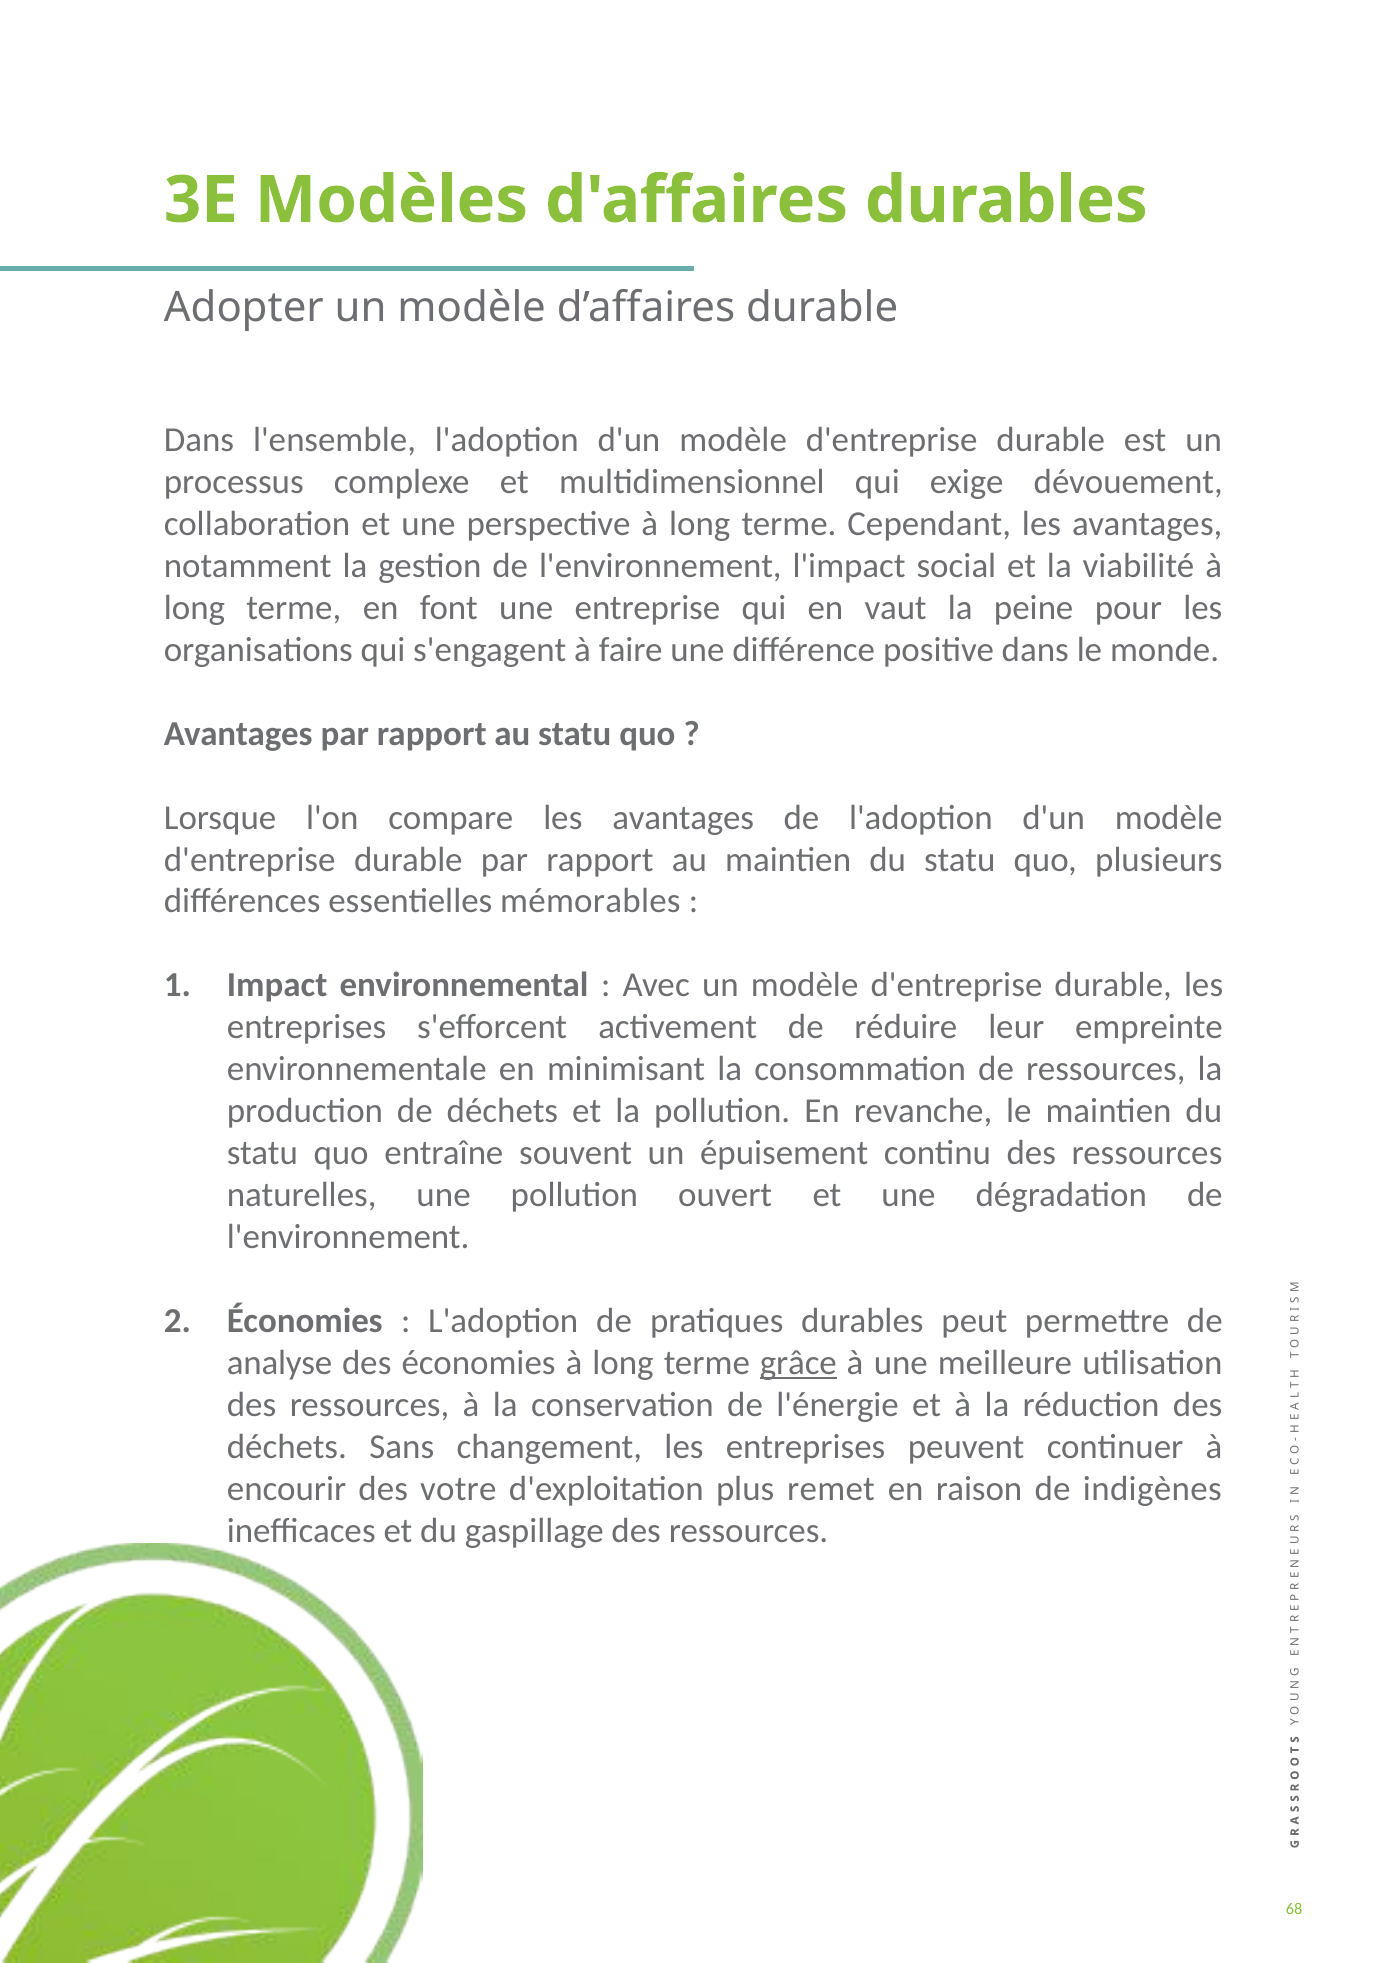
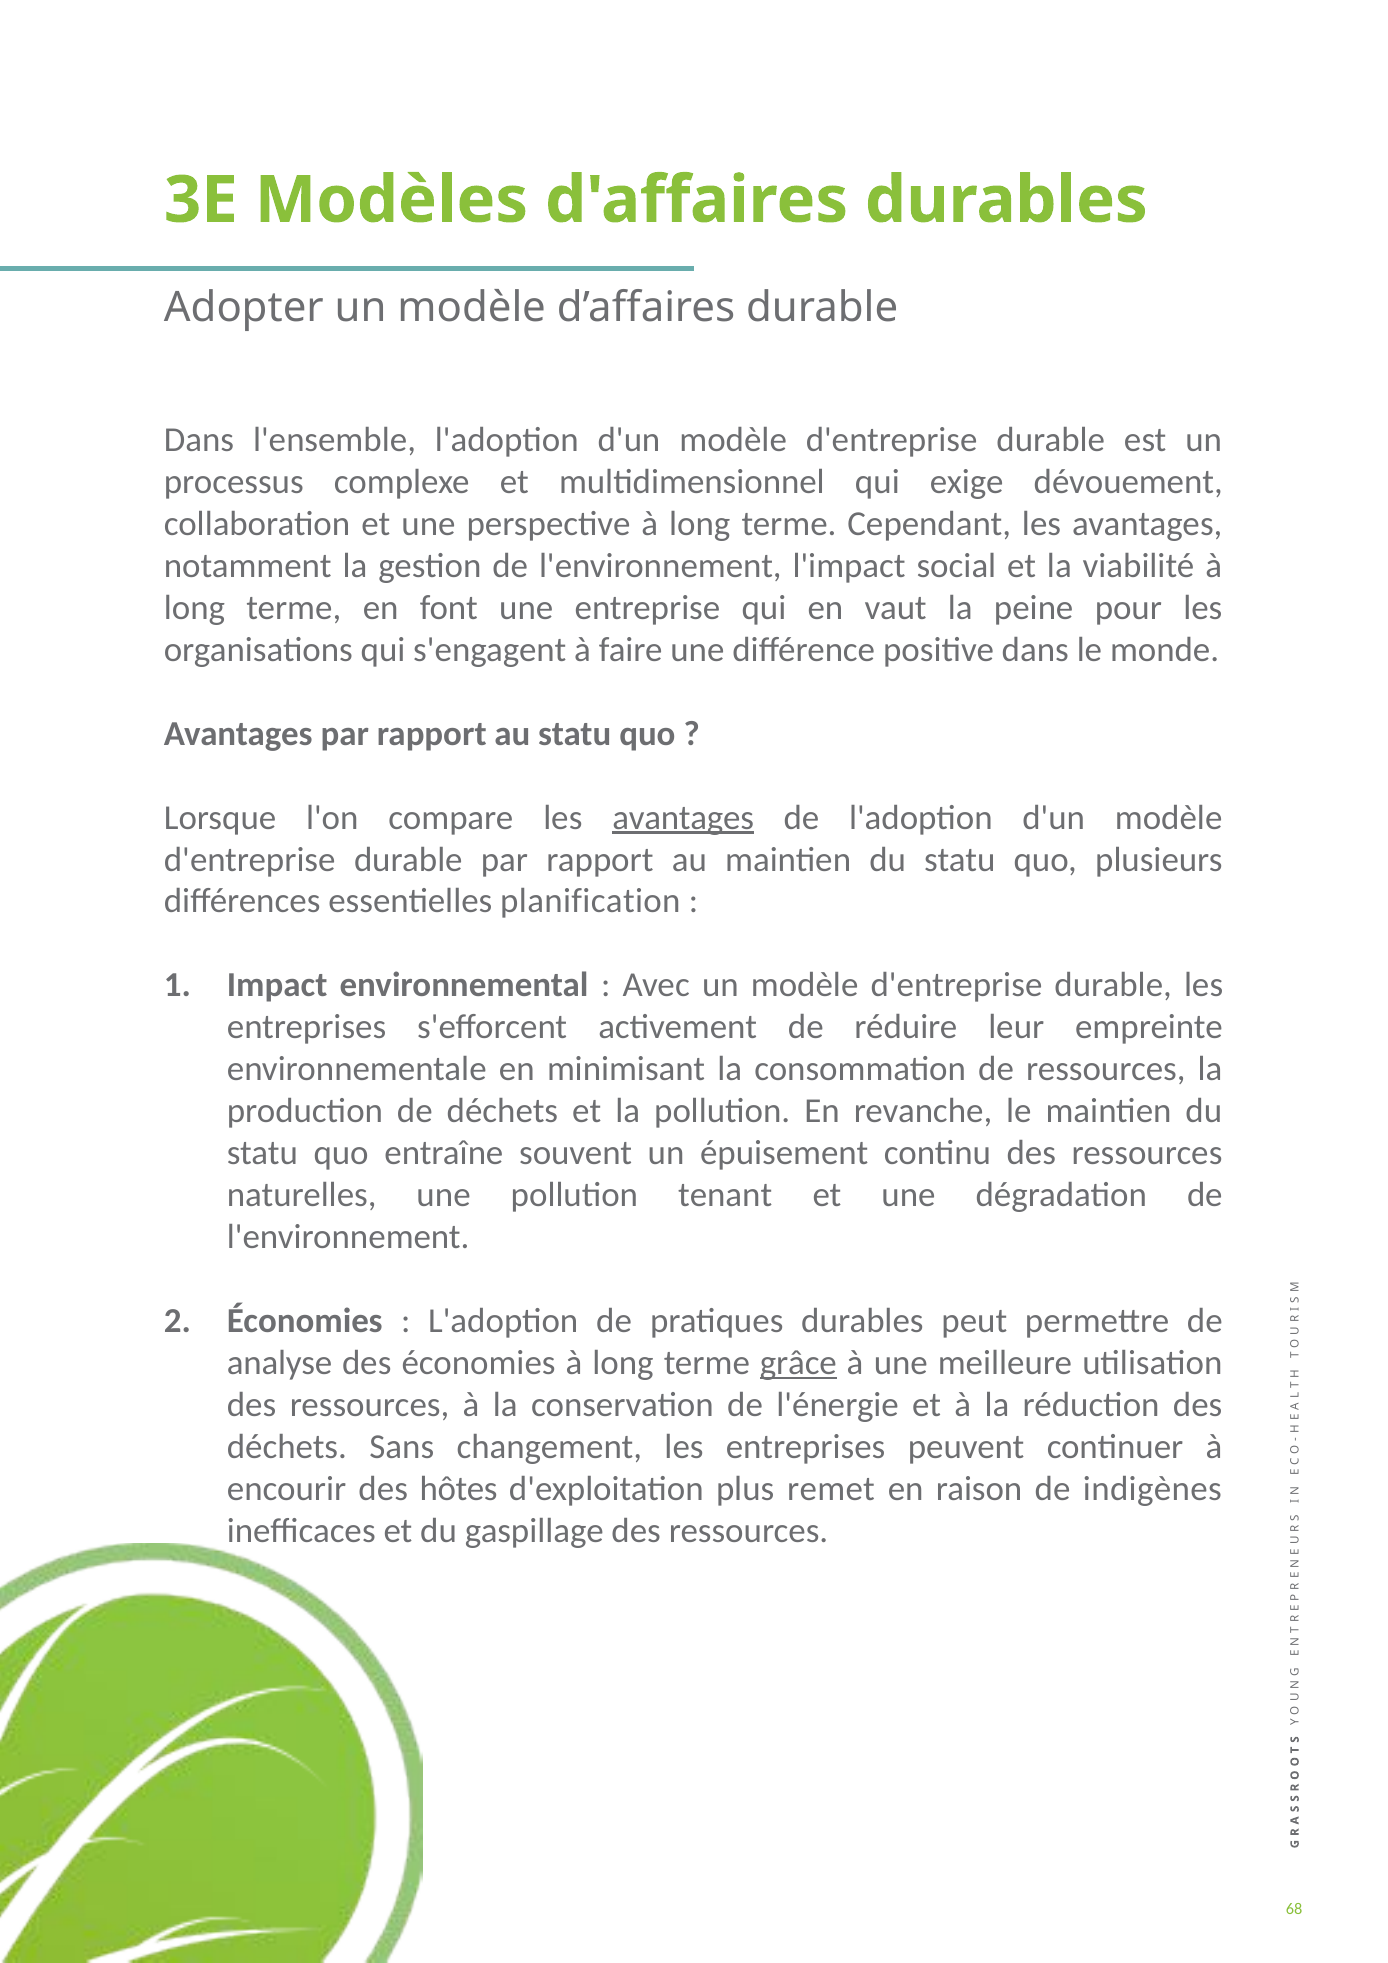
avantages underline: none -> present (683, 818)
mémorables: mémorables -> planification (590, 901)
ouvert: ouvert -> tenant (725, 1195)
votre: votre -> hôtes (459, 1489)
